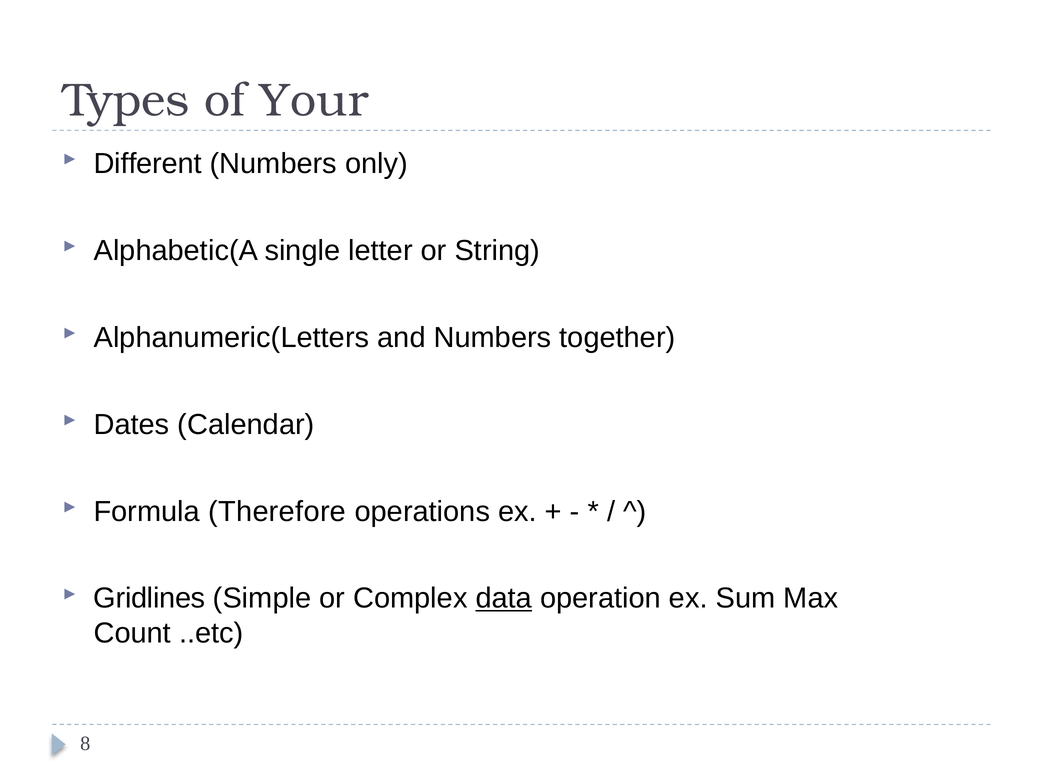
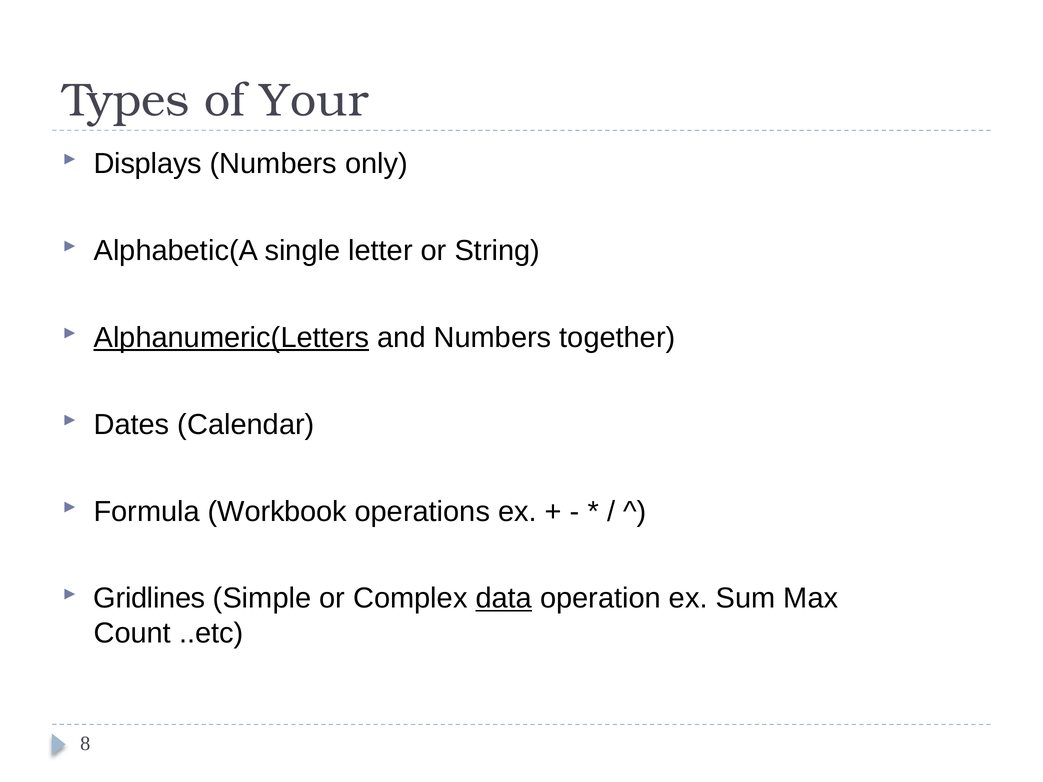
Different: Different -> Displays (148, 164)
Alphanumeric(Letters underline: none -> present (231, 338)
Therefore: Therefore -> Workbook (277, 512)
